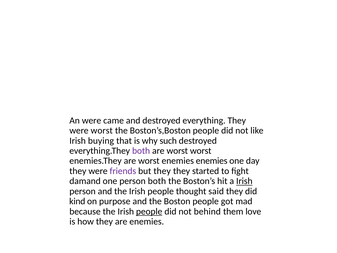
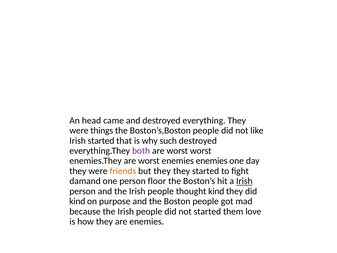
An were: were -> head (91, 120)
were worst: worst -> things (102, 130)
Irish buying: buying -> started (101, 141)
friends colour: purple -> orange (123, 171)
person both: both -> floor (157, 181)
thought said: said -> kind (216, 191)
people underline: present -> none (149, 211)
not behind: behind -> started (207, 211)
